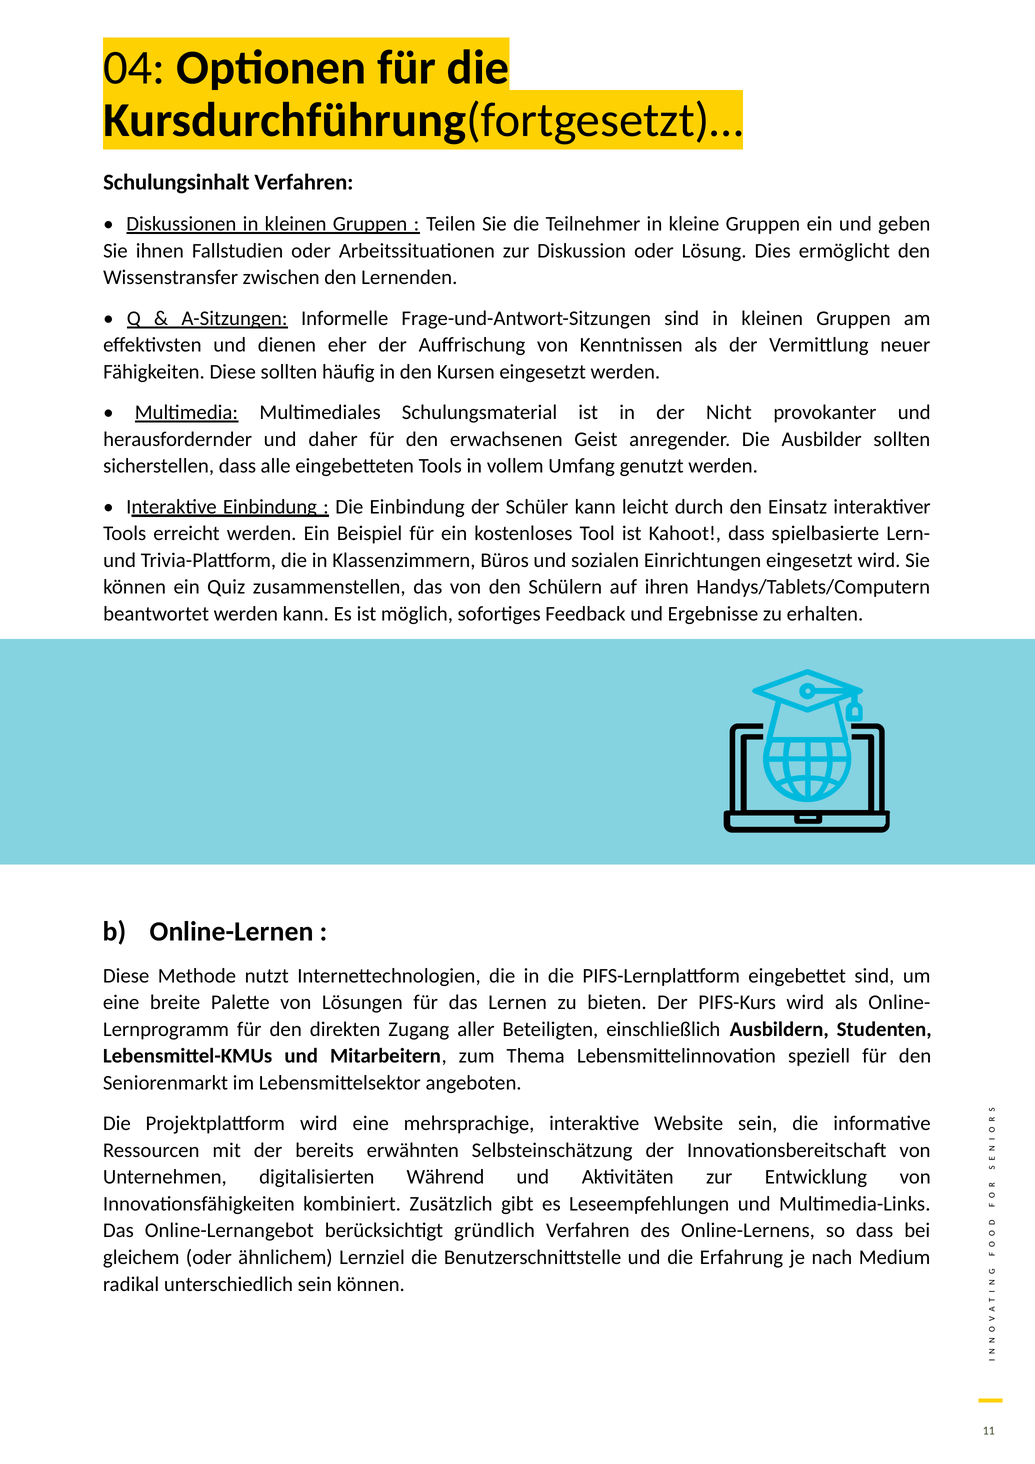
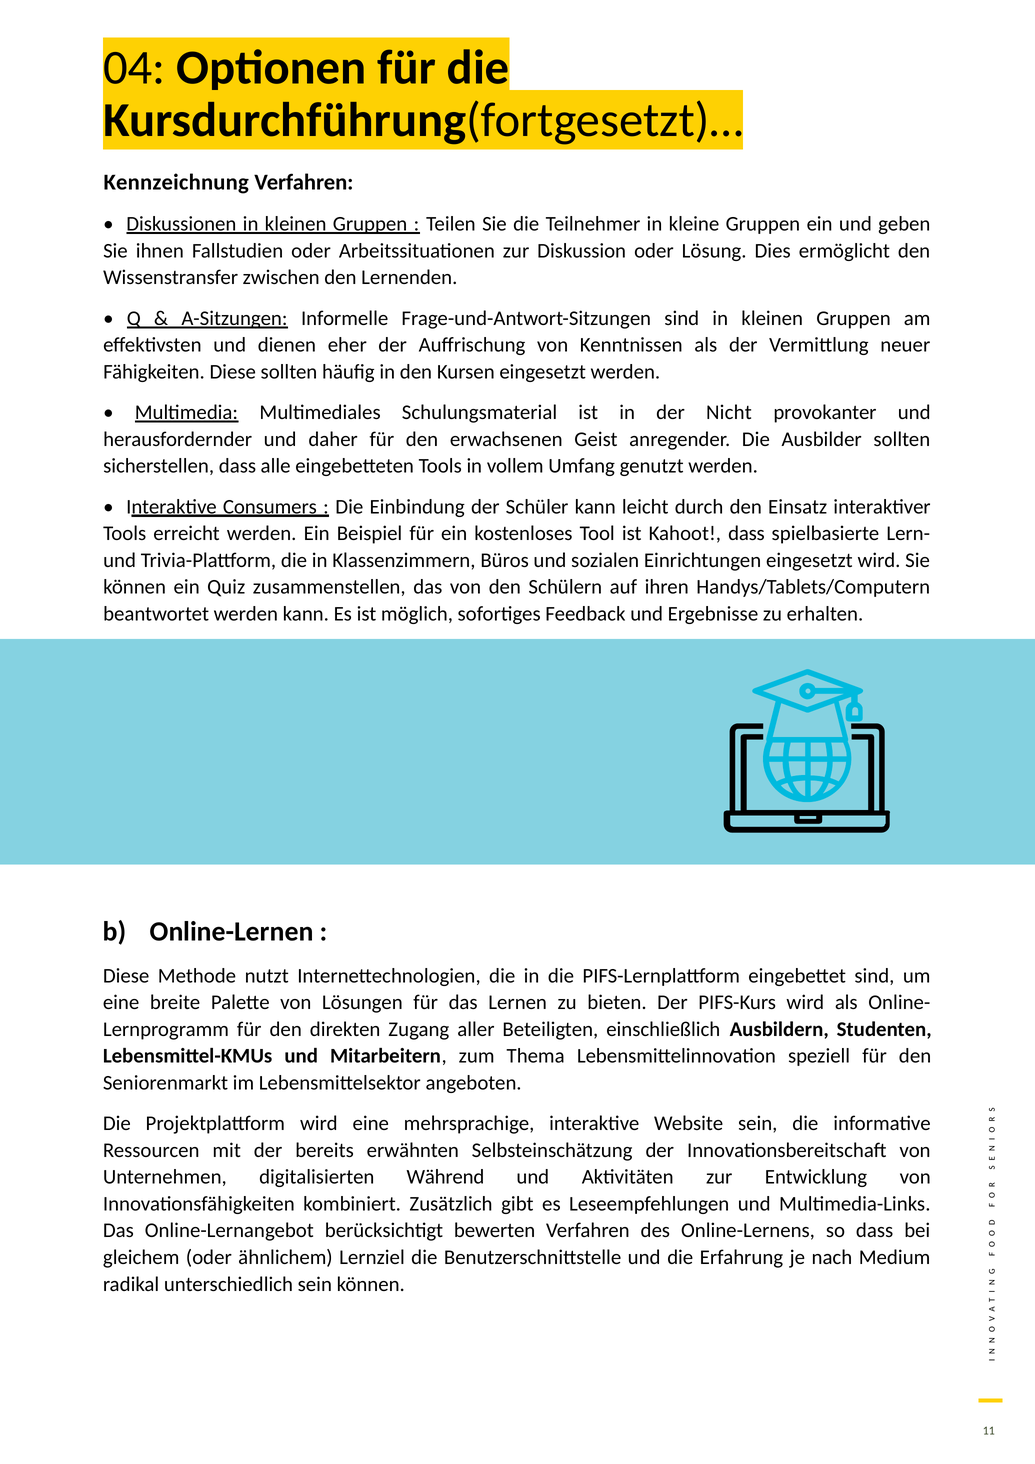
Schulungsinhalt: Schulungsinhalt -> Kennzeichnung (176, 182)
Interaktive Einbindung: Einbindung -> Consumers (270, 507)
gründlich: gründlich -> bewerten (495, 1230)
